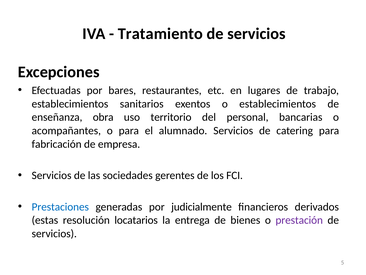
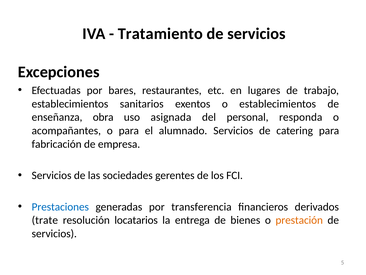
territorio: territorio -> asignada (171, 117)
bancarias: bancarias -> responda (301, 117)
judicialmente: judicialmente -> transferencia (201, 206)
estas: estas -> trate (45, 220)
prestación colour: purple -> orange (299, 220)
